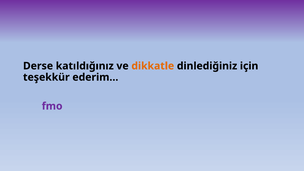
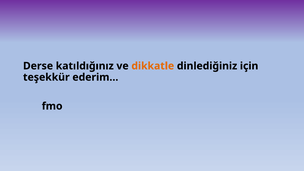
fmo colour: purple -> black (52, 106)
